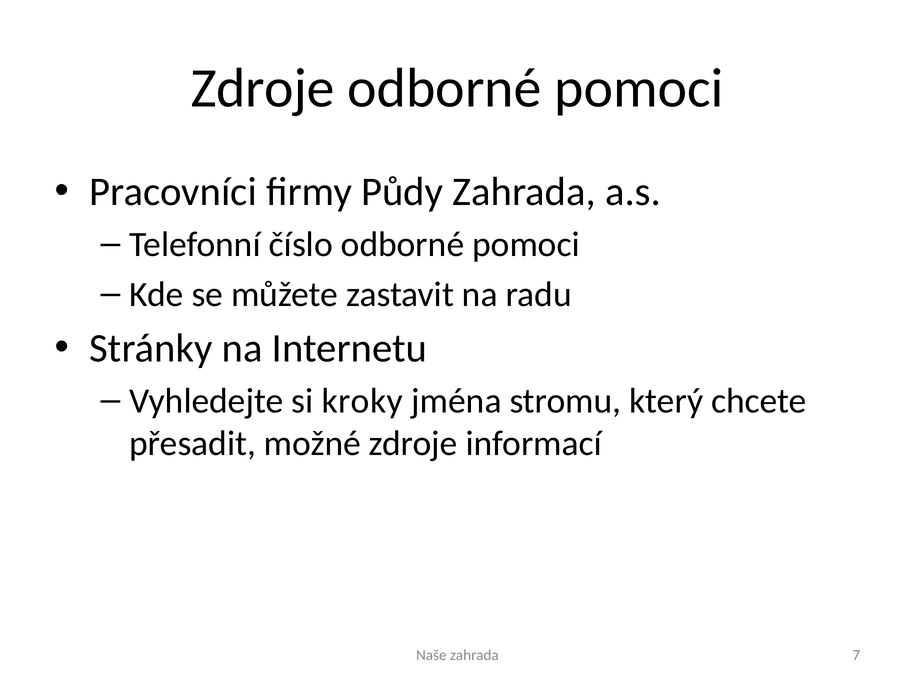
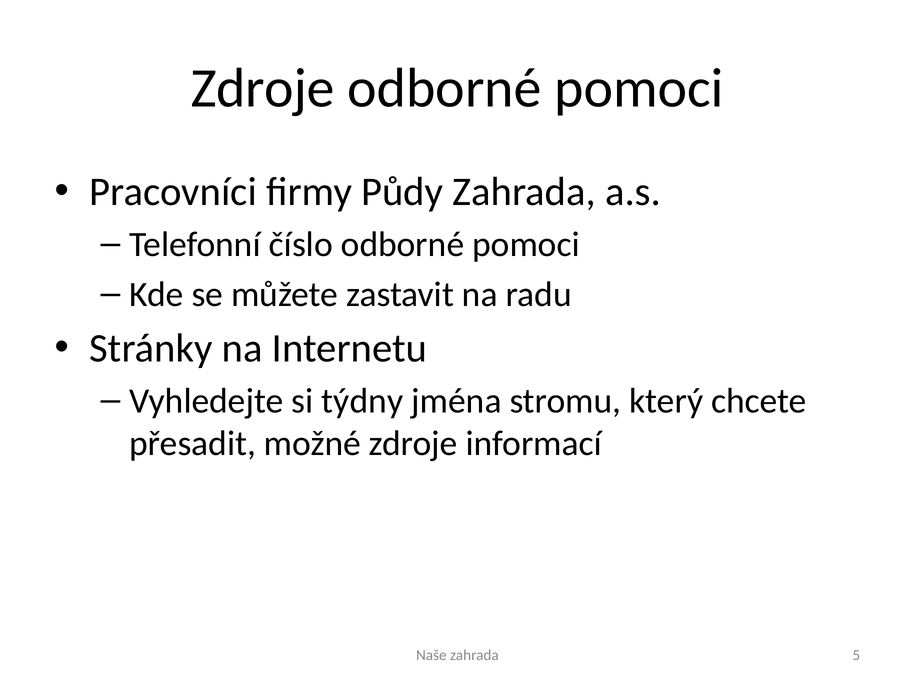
kroky: kroky -> týdny (362, 401)
7: 7 -> 5 (856, 655)
